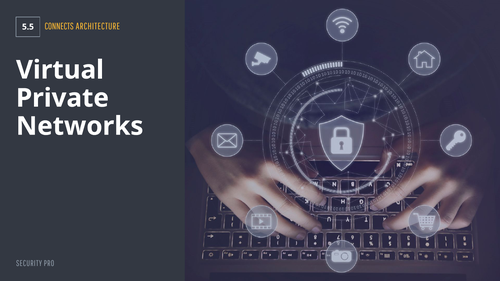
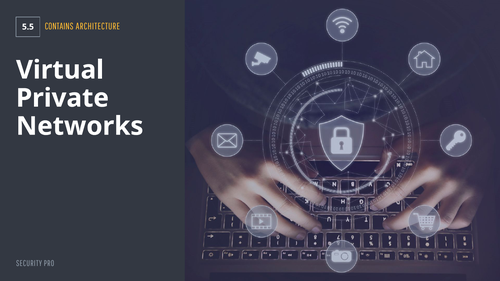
CONNECTS: CONNECTS -> CONTAINS (59, 27)
